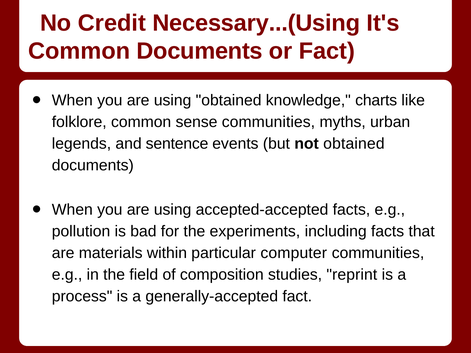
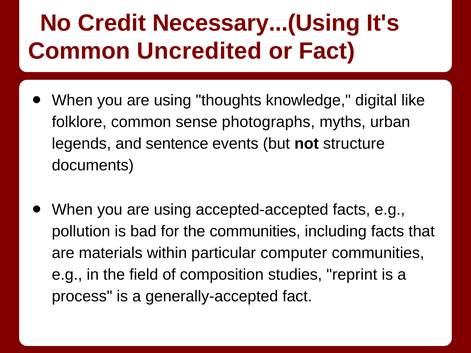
Common Documents: Documents -> Uncredited (199, 51)
using obtained: obtained -> thoughts (229, 100)
charts: charts -> digital (376, 100)
sense communities: communities -> photographs (268, 122)
not obtained: obtained -> structure (354, 144)
the experiments: experiments -> communities (255, 232)
